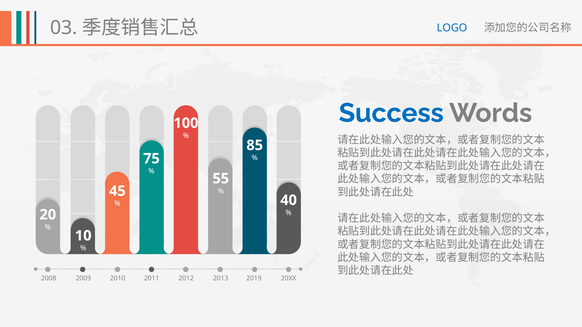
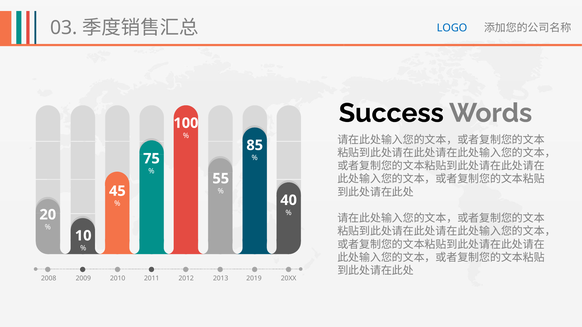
Success colour: blue -> black (391, 113)
